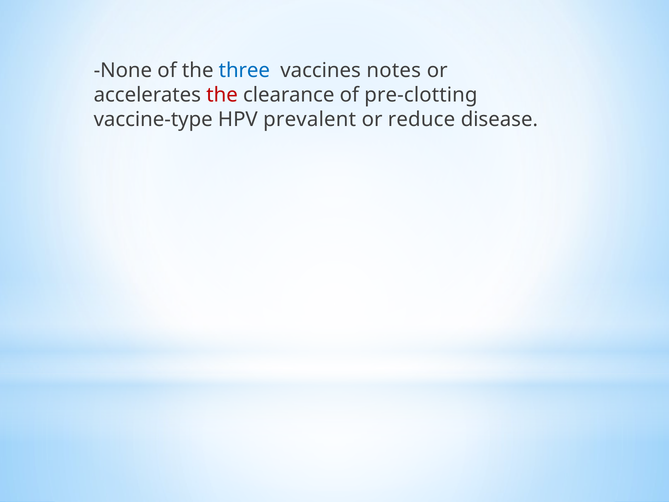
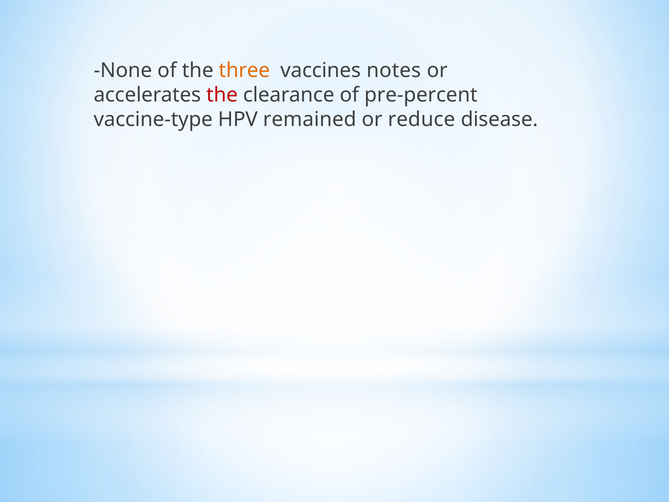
three colour: blue -> orange (244, 71)
pre-clotting: pre-clotting -> pre-percent (421, 95)
prevalent: prevalent -> remained (310, 120)
